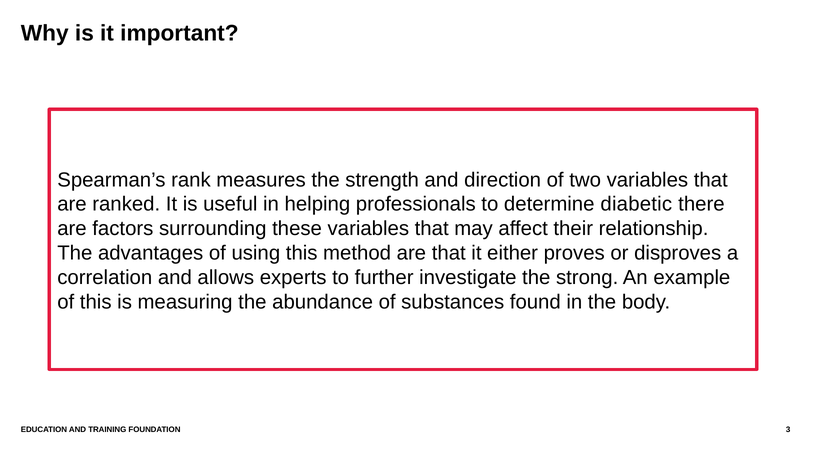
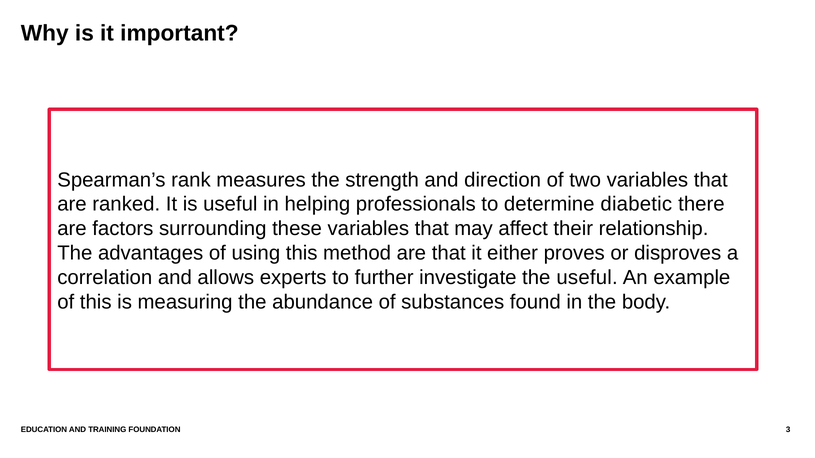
the strong: strong -> useful (587, 278)
